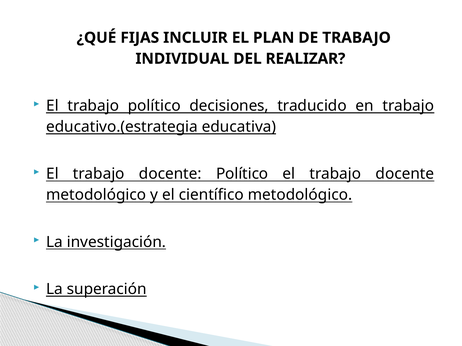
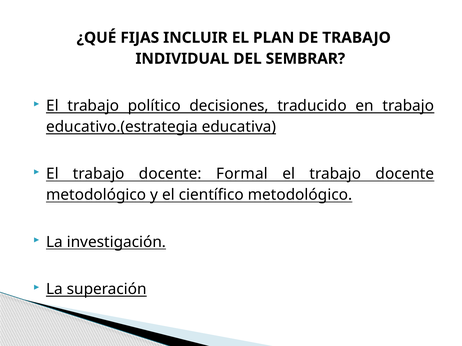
REALIZAR: REALIZAR -> SEMBRAR (305, 59)
docente Político: Político -> Formal (242, 174)
